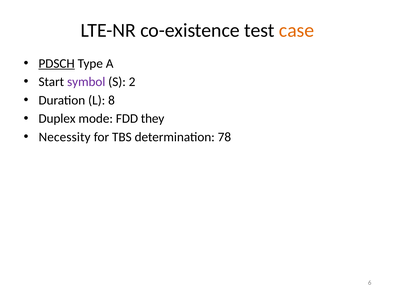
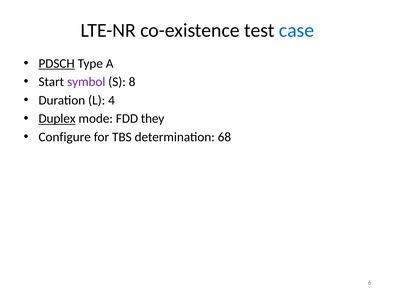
case colour: orange -> blue (297, 30)
2: 2 -> 8 (132, 82)
8: 8 -> 4 (112, 100)
Duplex underline: none -> present (57, 119)
Necessity: Necessity -> Configure (65, 137)
78: 78 -> 68 (224, 137)
